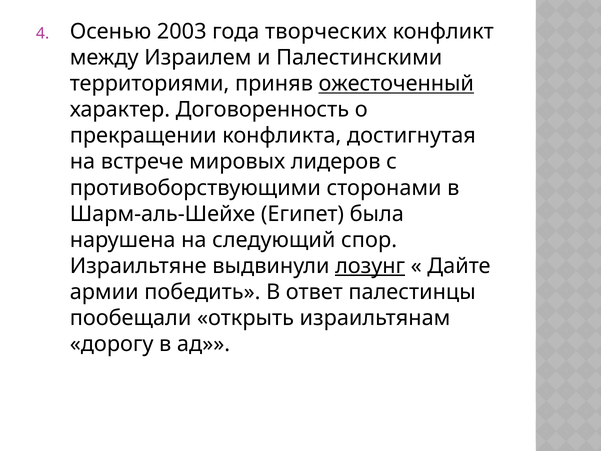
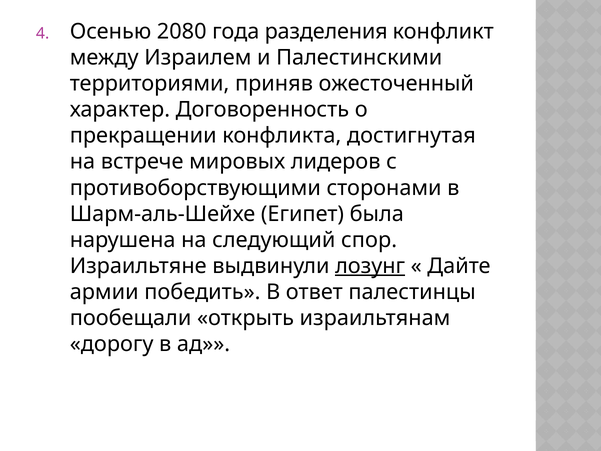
2003: 2003 -> 2080 (182, 32)
творческих: творческих -> разделения (326, 32)
ожесточенный underline: present -> none (396, 84)
